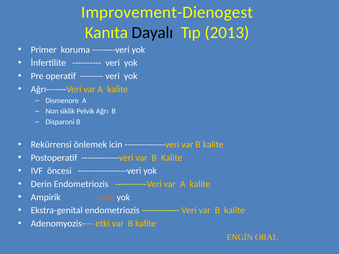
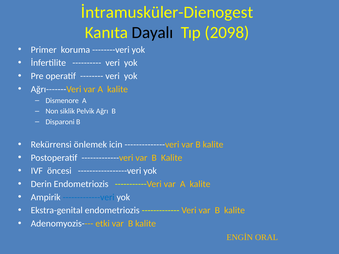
Improvement-Dienogest: Improvement-Dienogest -> İntramusküler-Dienogest (167, 12)
2013: 2013 -> 2098 (227, 33)
-------------veri colour: orange -> blue (89, 197)
